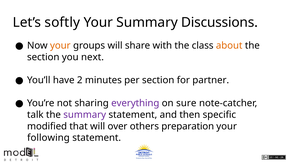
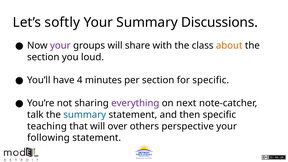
your colour: orange -> purple (60, 46)
next: next -> loud (93, 57)
2: 2 -> 4 (80, 80)
for partner: partner -> specific (211, 80)
sure: sure -> next (186, 103)
summary colour: purple -> blue (85, 115)
modified: modified -> teaching (47, 126)
preparation: preparation -> perspective (188, 126)
